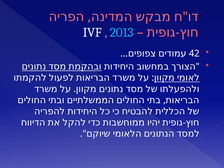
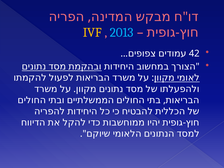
IVF colour: white -> yellow (92, 32)
